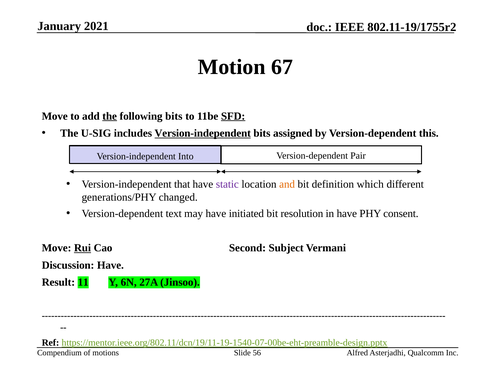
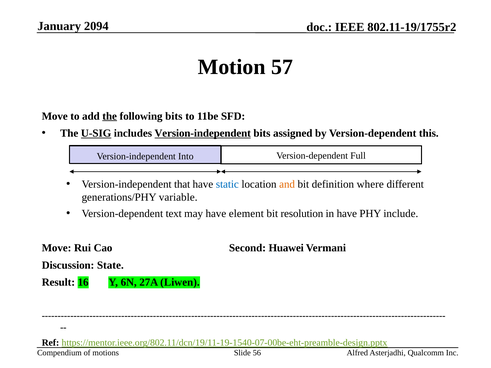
2021: 2021 -> 2094 (96, 26)
67: 67 -> 57 (282, 67)
SFD underline: present -> none (233, 116)
U-SIG underline: none -> present (96, 133)
Pair: Pair -> Full (358, 156)
static colour: purple -> blue (227, 184)
which: which -> where (370, 184)
changed: changed -> variable (178, 197)
initiated: initiated -> element (246, 214)
consent: consent -> include (401, 214)
Rui underline: present -> none (83, 248)
Subject: Subject -> Huawei (286, 248)
Discussion Have: Have -> State (110, 265)
11: 11 -> 16 (83, 283)
Jinsoo: Jinsoo -> Liwen (180, 283)
